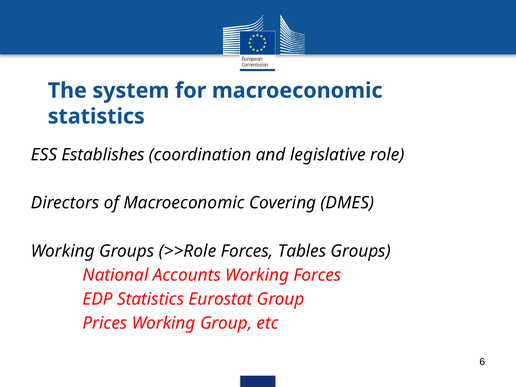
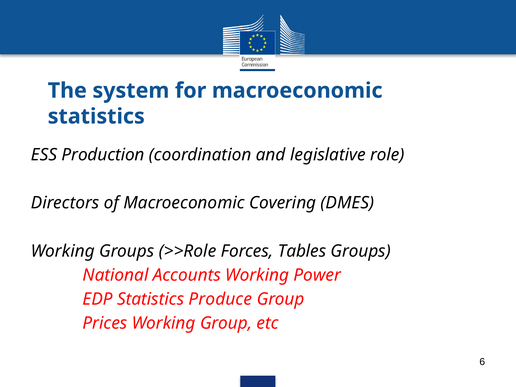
Establishes: Establishes -> Production (103, 155)
Working Forces: Forces -> Power (317, 275)
Eurostat: Eurostat -> Produce (220, 299)
